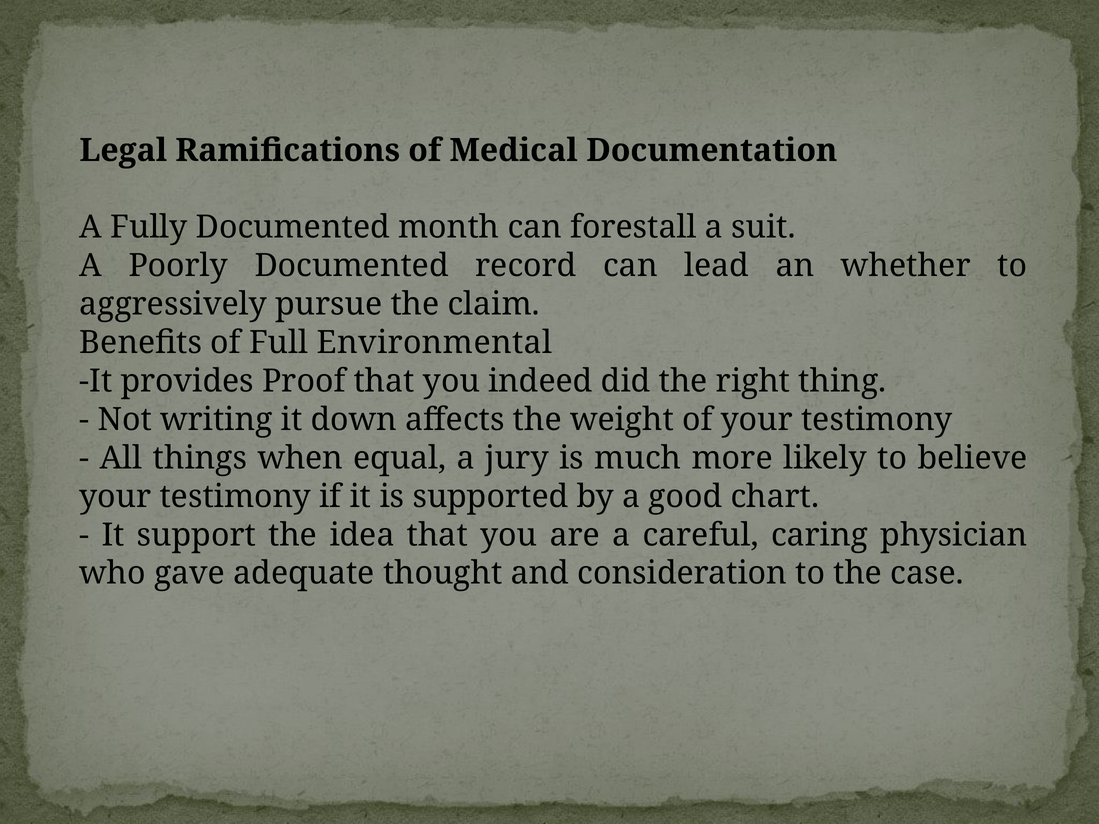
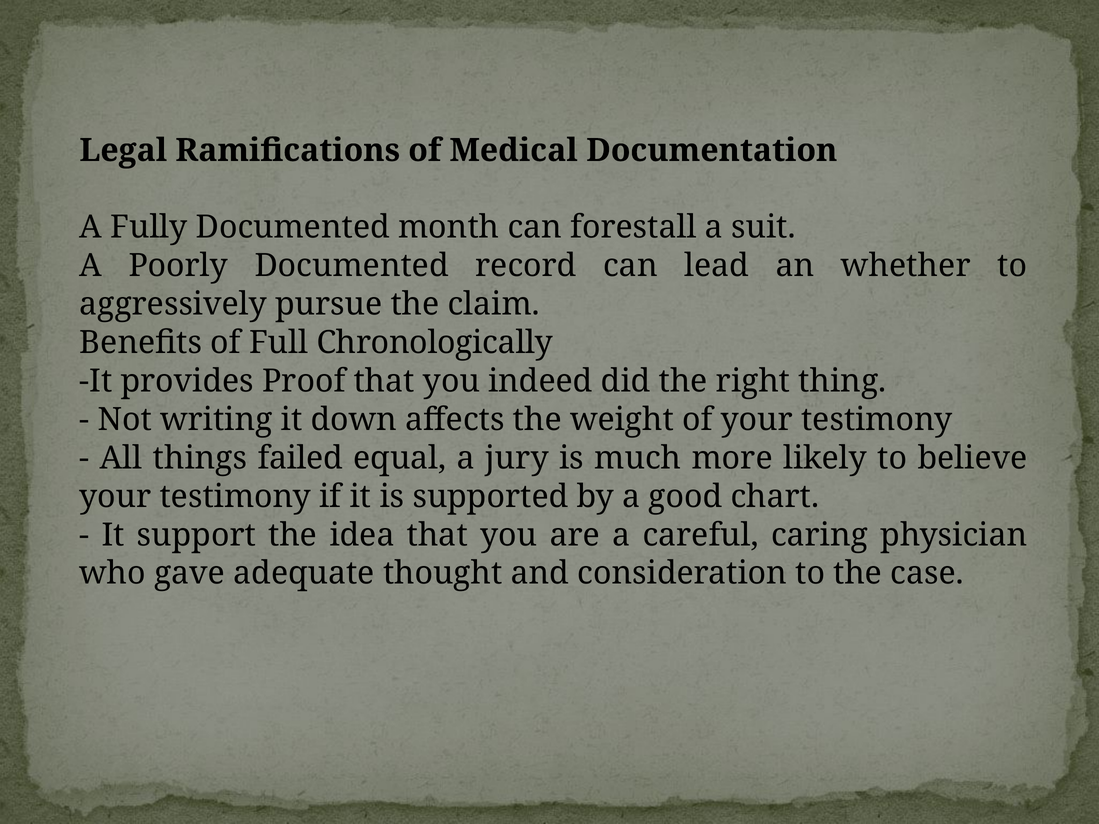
Environmental: Environmental -> Chronologically (435, 343)
when: when -> failed (300, 458)
